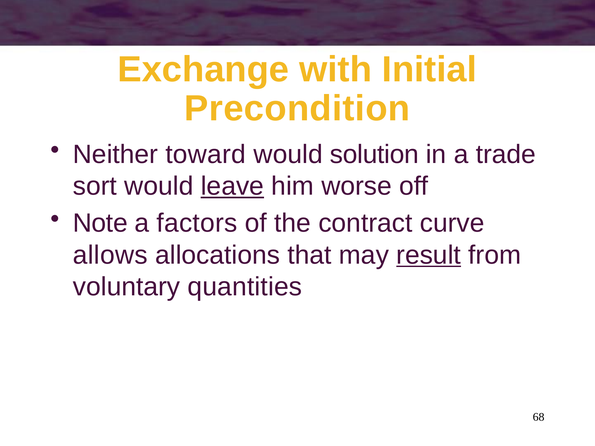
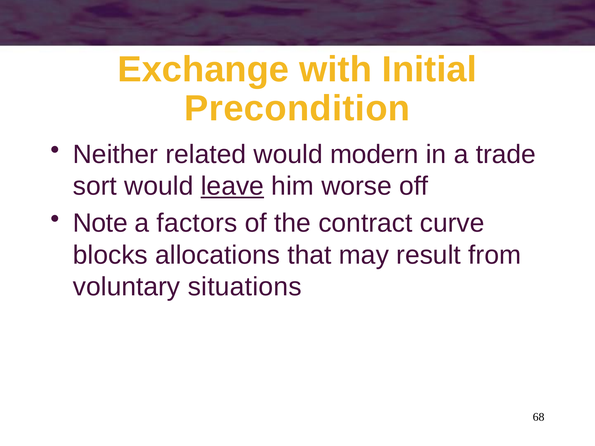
toward: toward -> related (206, 155)
solution: solution -> modern (374, 155)
allows: allows -> blocks (110, 255)
result underline: present -> none (429, 255)
quantities: quantities -> situations (245, 287)
